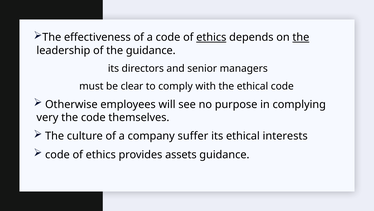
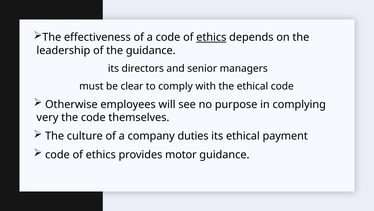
the underline: present -> none (301, 37)
suffer: suffer -> duties (193, 136)
interests: interests -> payment (285, 136)
assets: assets -> motor (181, 154)
